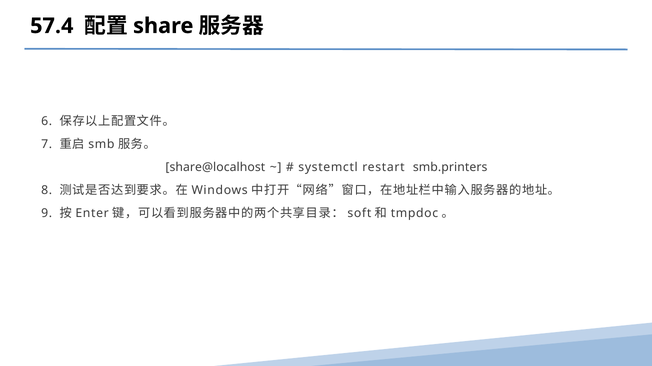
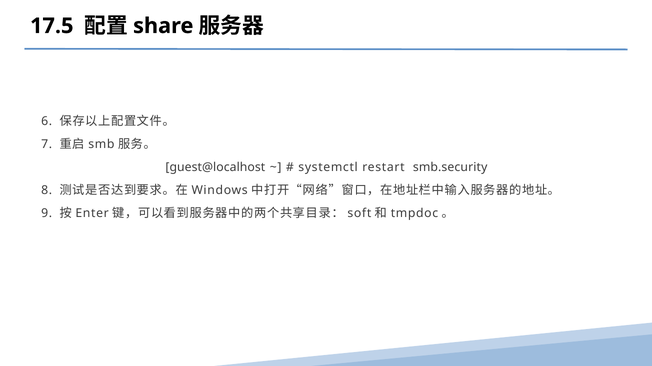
57.4: 57.4 -> 17.5 (52, 26)
share@localhost: share@localhost -> guest@localhost (215, 168)
smb.printers: smb.printers -> smb.security (450, 168)
